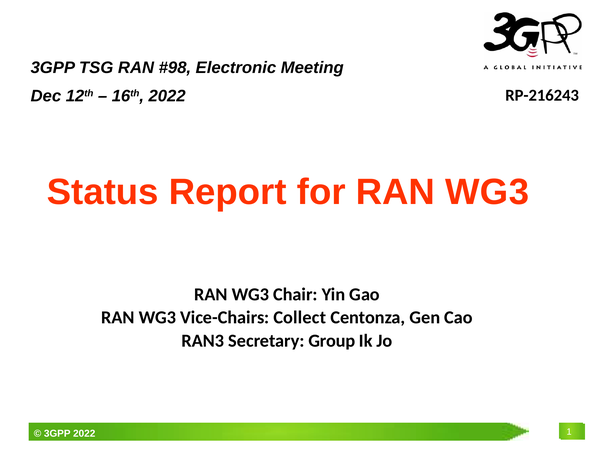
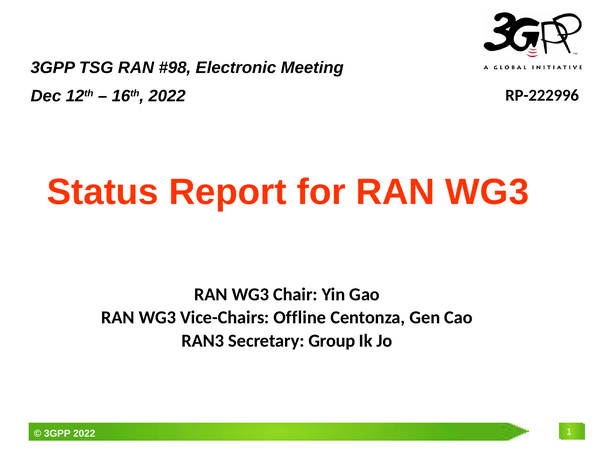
RP-216243: RP-216243 -> RP-222996 (542, 95)
Collect: Collect -> Offline (300, 318)
